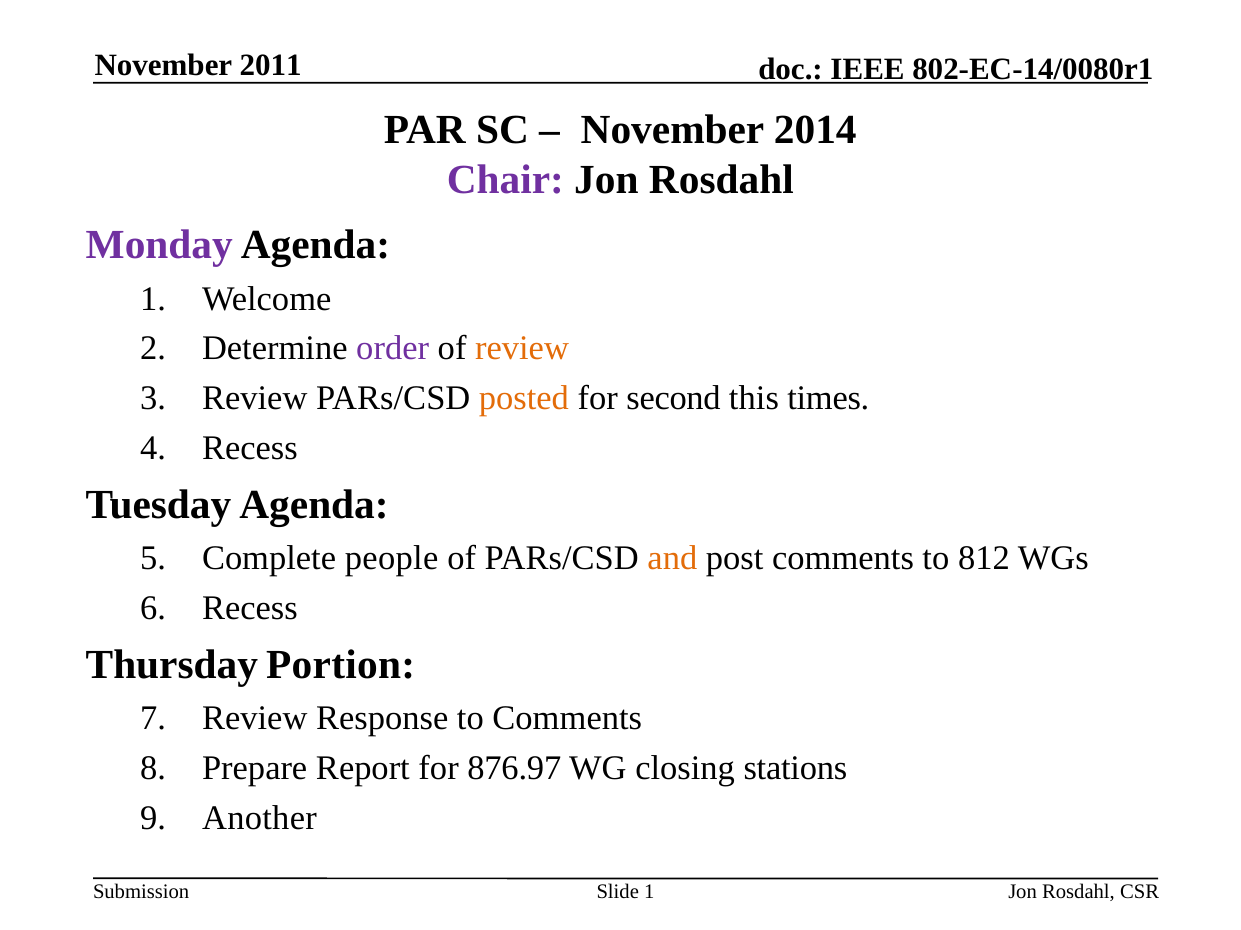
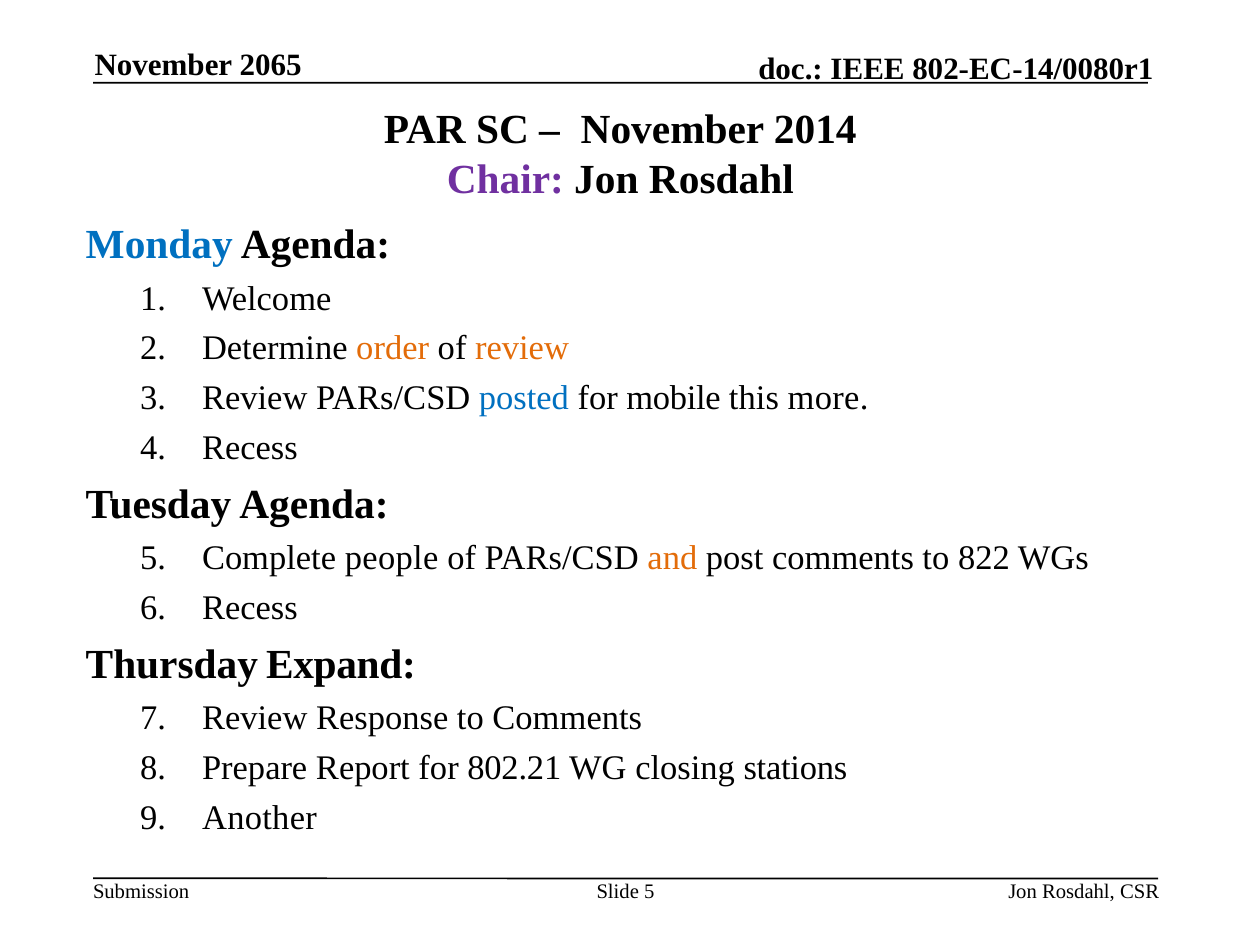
2011: 2011 -> 2065 (271, 66)
Monday colour: purple -> blue (159, 245)
order colour: purple -> orange (393, 349)
posted colour: orange -> blue (524, 399)
second: second -> mobile (674, 399)
times: times -> more (828, 399)
812: 812 -> 822 (984, 559)
Portion: Portion -> Expand (341, 665)
876.97: 876.97 -> 802.21 (514, 769)
Slide 1: 1 -> 5 (649, 893)
